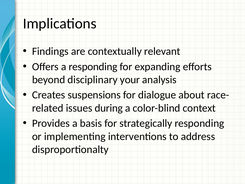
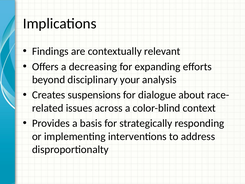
a responding: responding -> decreasing (93, 67)
during: during -> across (109, 108)
